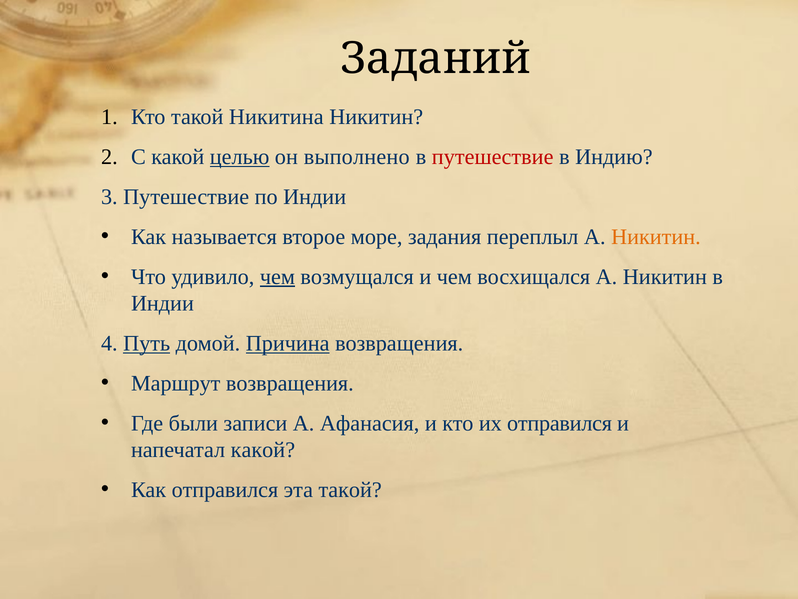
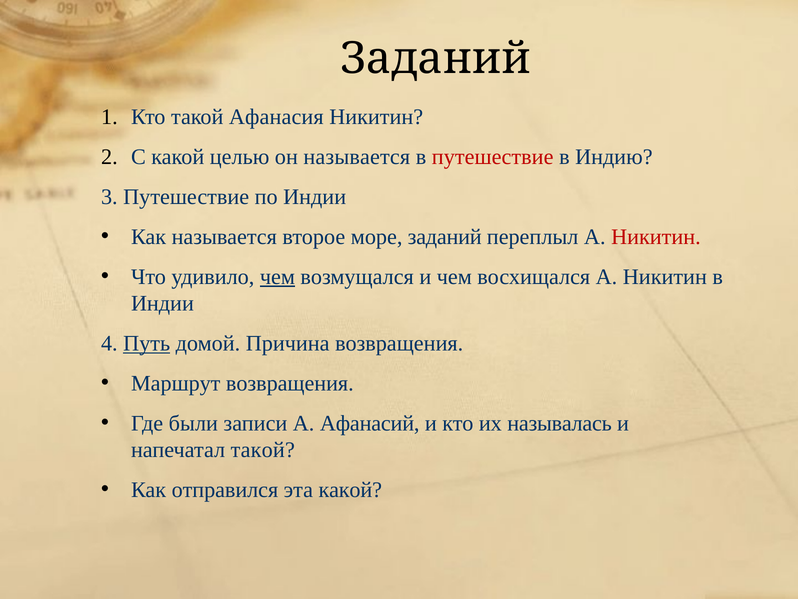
Никитина: Никитина -> Афанасия (276, 117)
целью underline: present -> none (240, 157)
он выполнено: выполнено -> называется (357, 157)
море задания: задания -> заданий (445, 237)
Никитин colour: orange -> red (656, 237)
Причина underline: present -> none (288, 343)
Афанасия: Афанасия -> Афанасий (370, 423)
их отправился: отправился -> называлась (560, 423)
напечатал какой: какой -> такой (263, 450)
эта такой: такой -> какой (350, 489)
